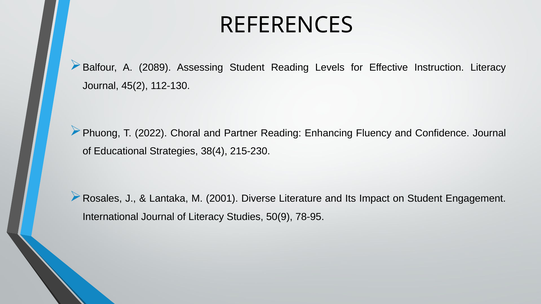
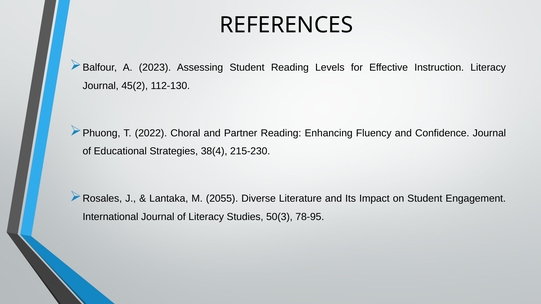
2089: 2089 -> 2023 (155, 68)
2001: 2001 -> 2055 (222, 199)
50(9: 50(9 -> 50(3 (279, 217)
